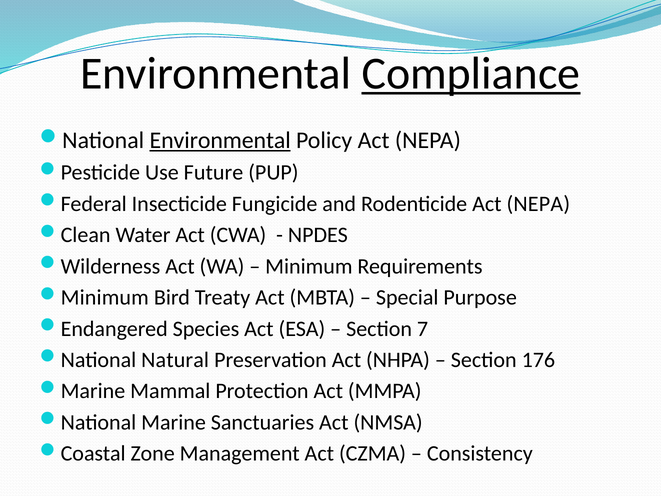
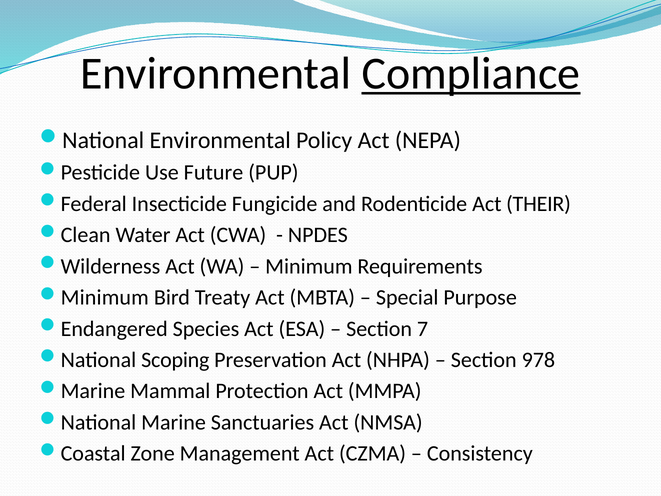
Environmental underline: present -> none (220, 140)
Rodenticide Act NEPA: NEPA -> THEIR (539, 204)
Natural: Natural -> Scoping (175, 360)
176: 176 -> 978 (538, 360)
